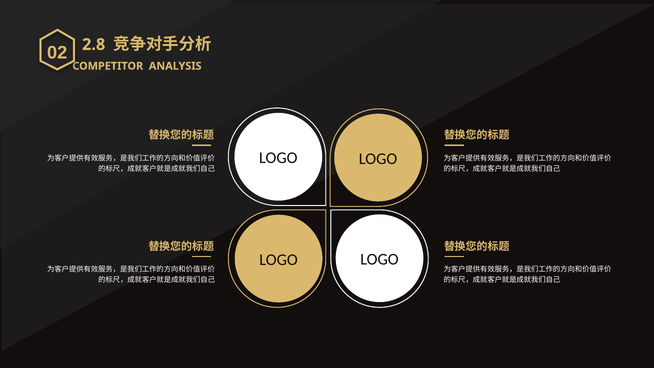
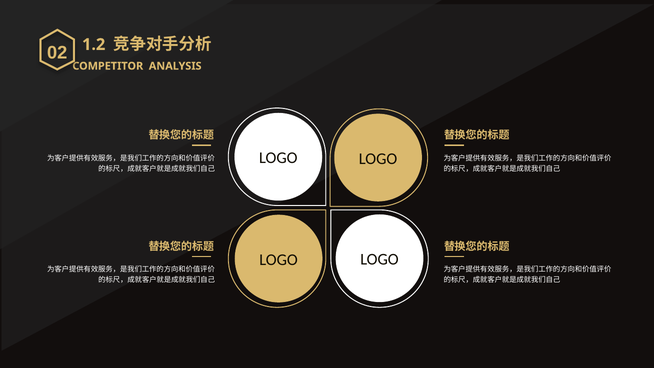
2.8: 2.8 -> 1.2 (94, 44)
